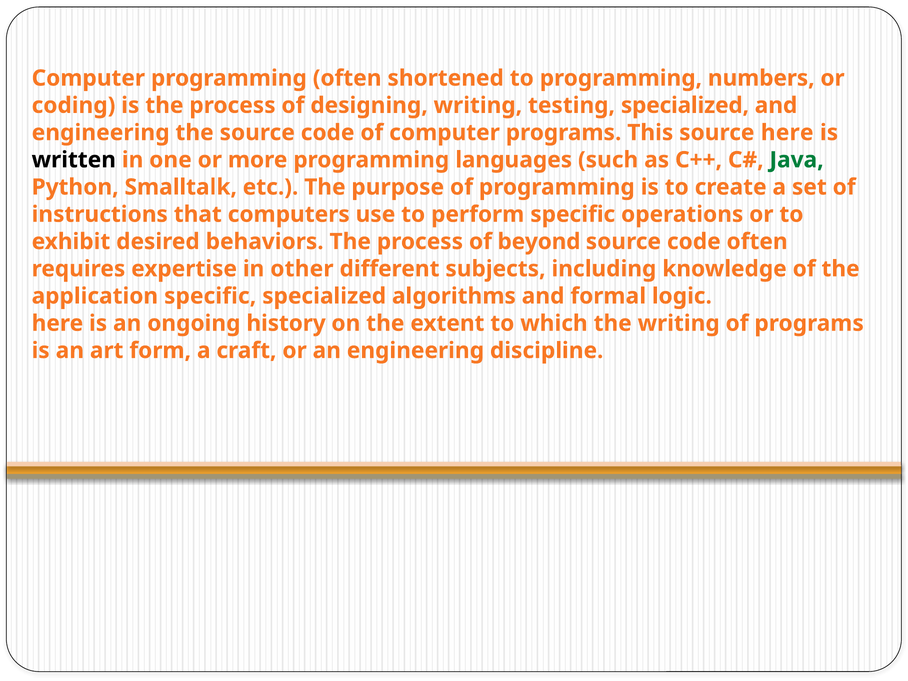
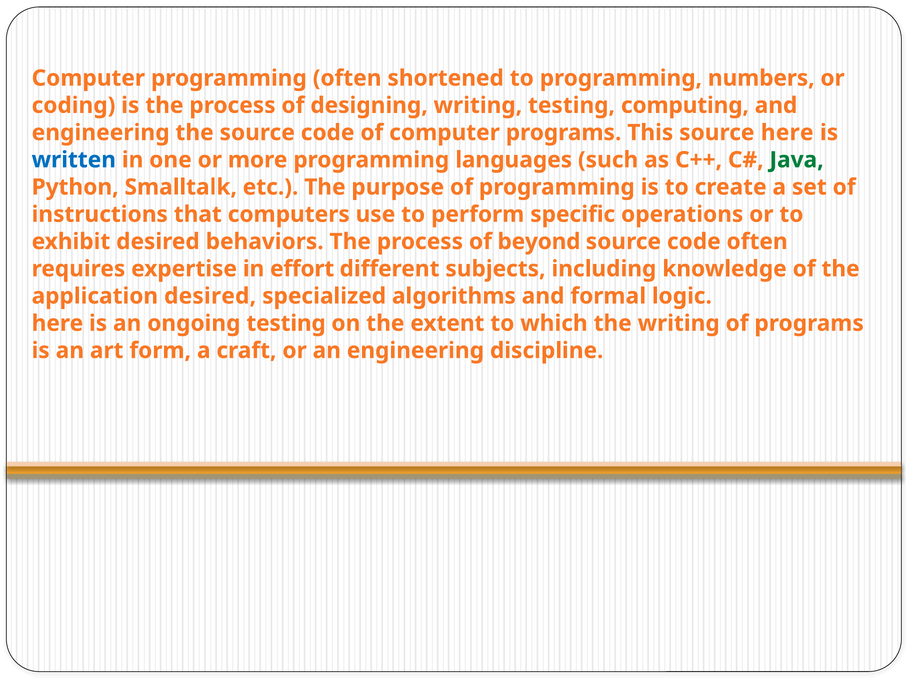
testing specialized: specialized -> computing (685, 105)
written colour: black -> blue (74, 160)
other: other -> effort (302, 269)
application specific: specific -> desired (210, 296)
ongoing history: history -> testing (286, 323)
